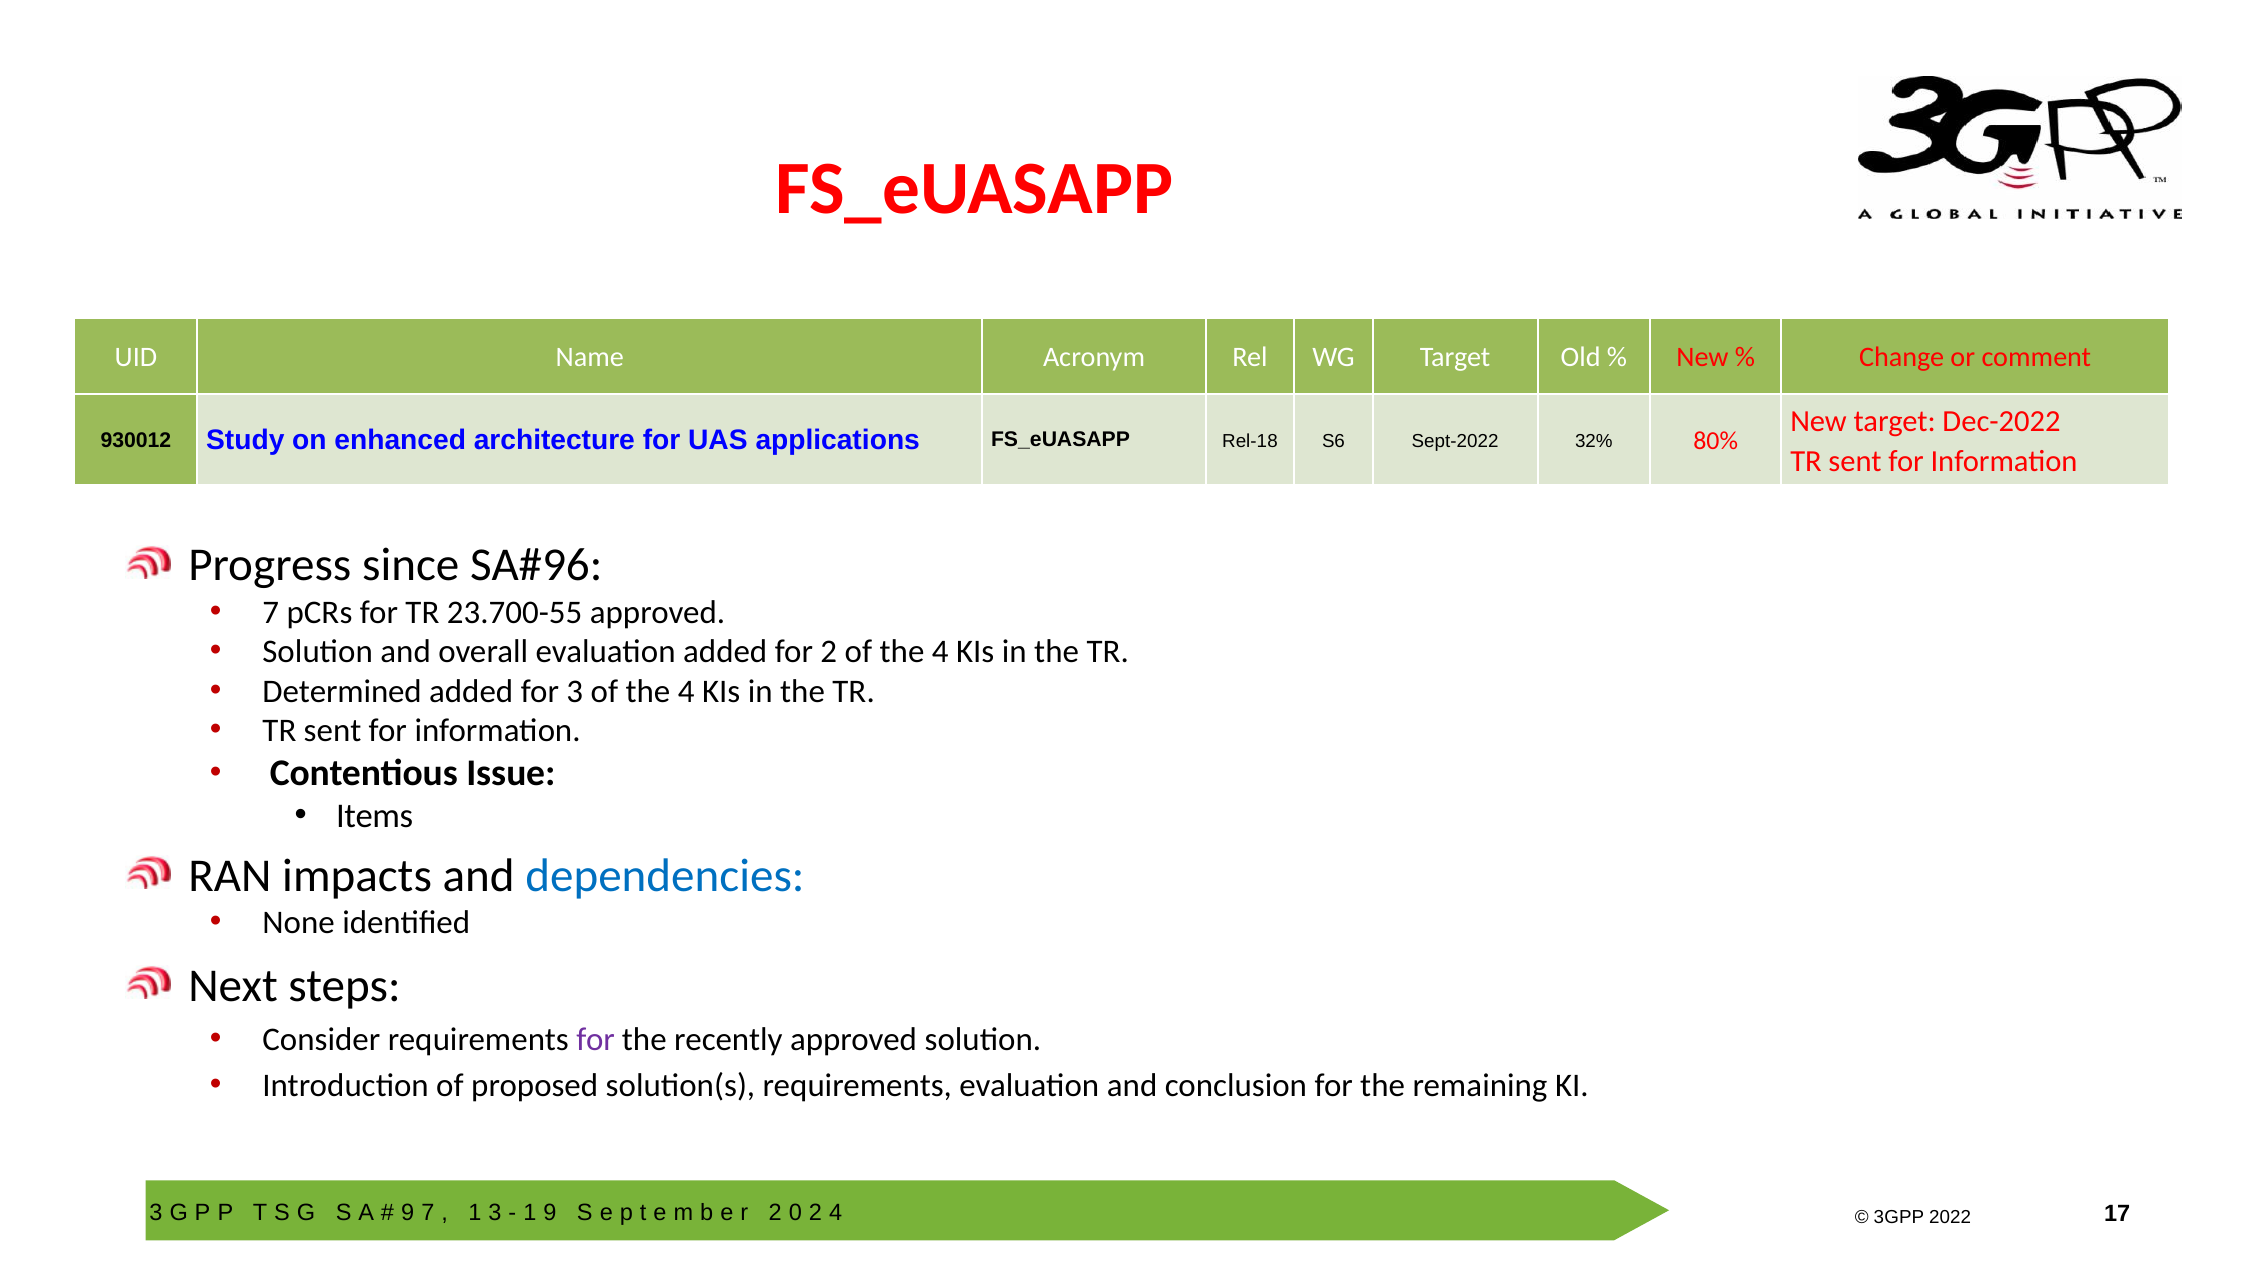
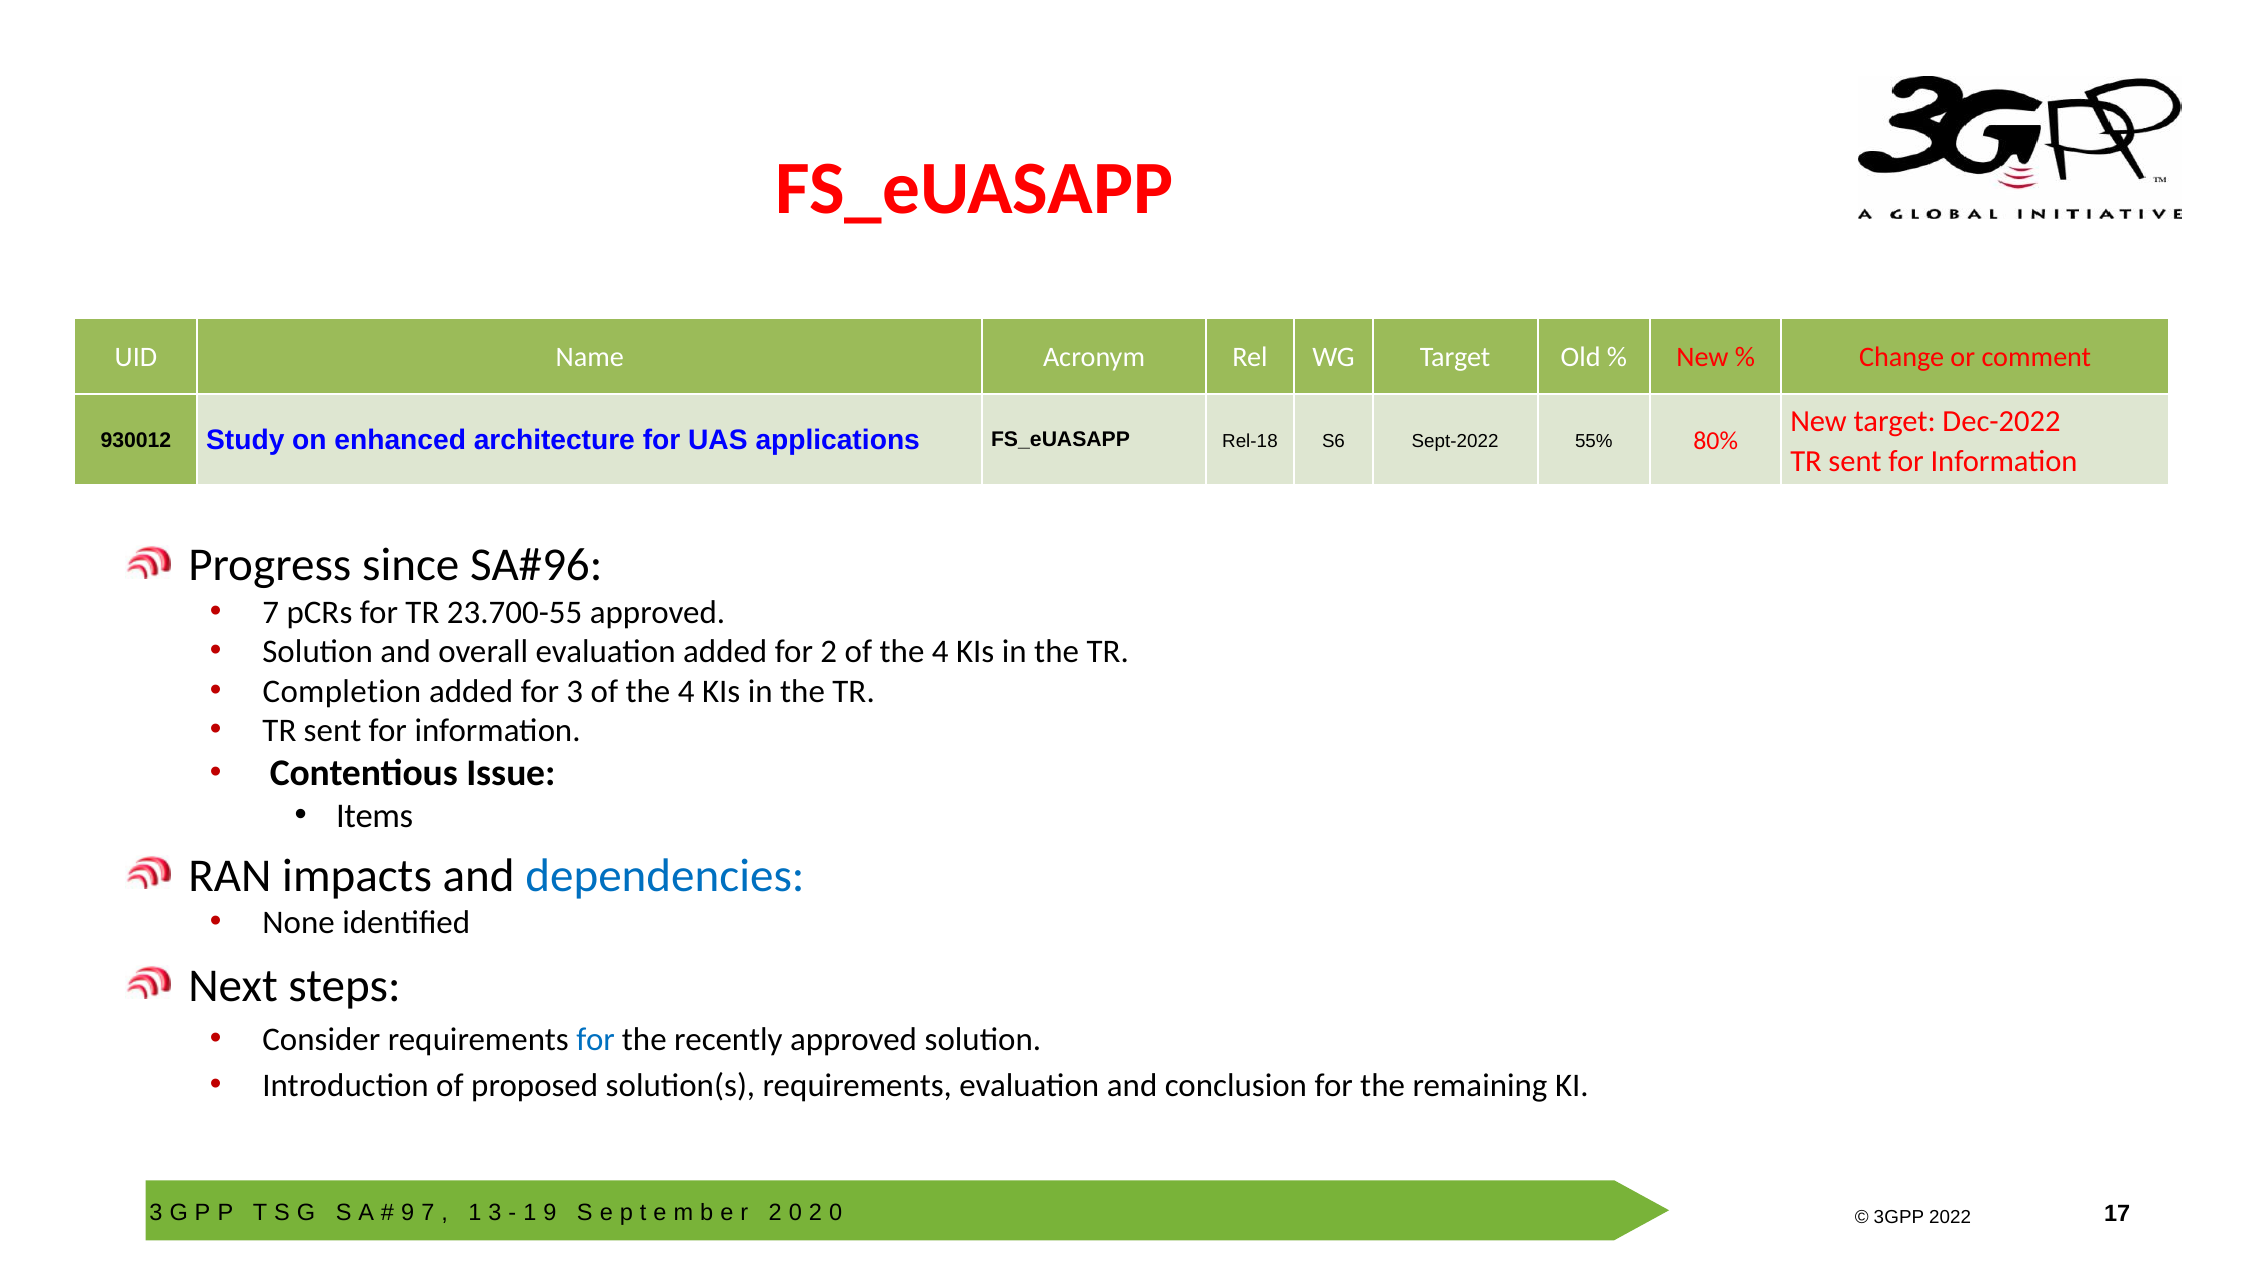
32%: 32% -> 55% (1594, 441)
Determined: Determined -> Completion (342, 691)
for colour: purple -> blue (596, 1039)
4: 4 -> 0 (836, 1213)
